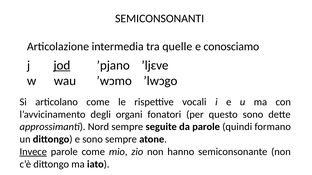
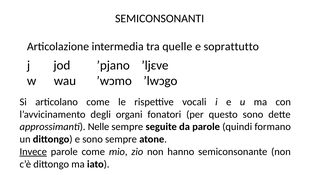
conosciamo: conosciamo -> soprattutto (231, 47)
jod underline: present -> none (62, 66)
Nord: Nord -> Nelle (99, 127)
